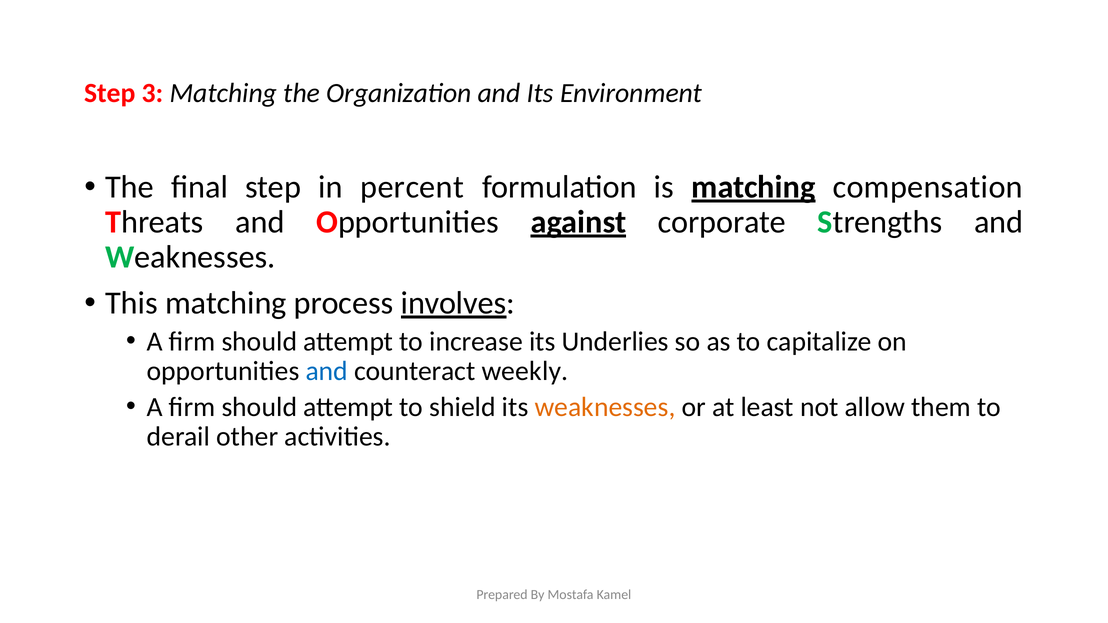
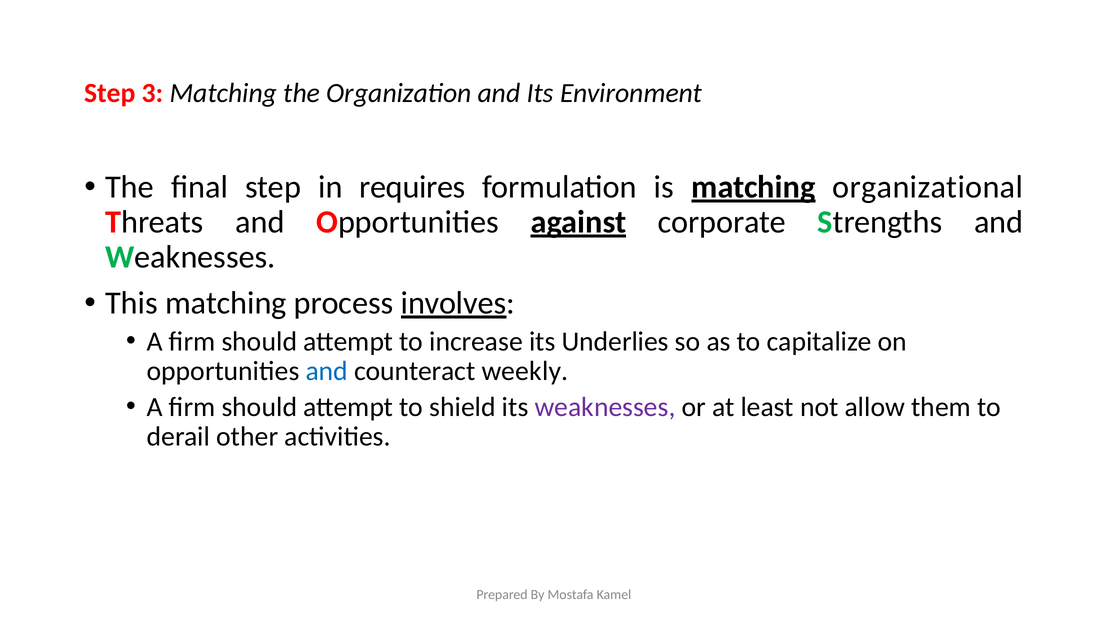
percent: percent -> requires (412, 187)
compensation: compensation -> organizational (928, 187)
weaknesses colour: orange -> purple (605, 407)
